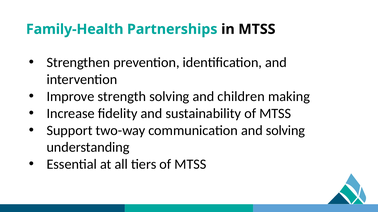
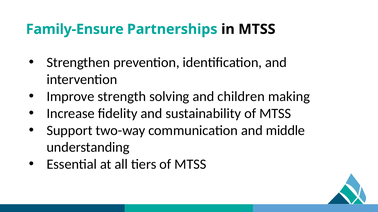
Family-Health: Family-Health -> Family-Ensure (75, 29)
and solving: solving -> middle (285, 131)
